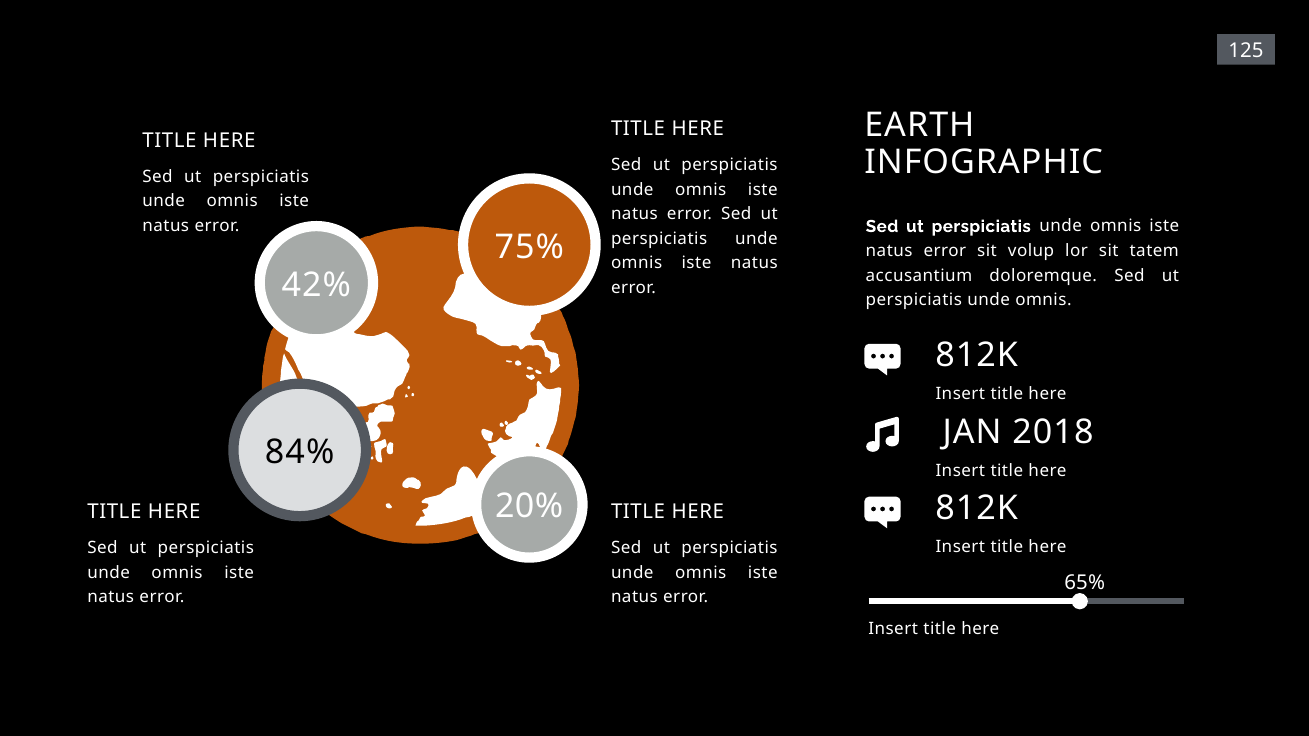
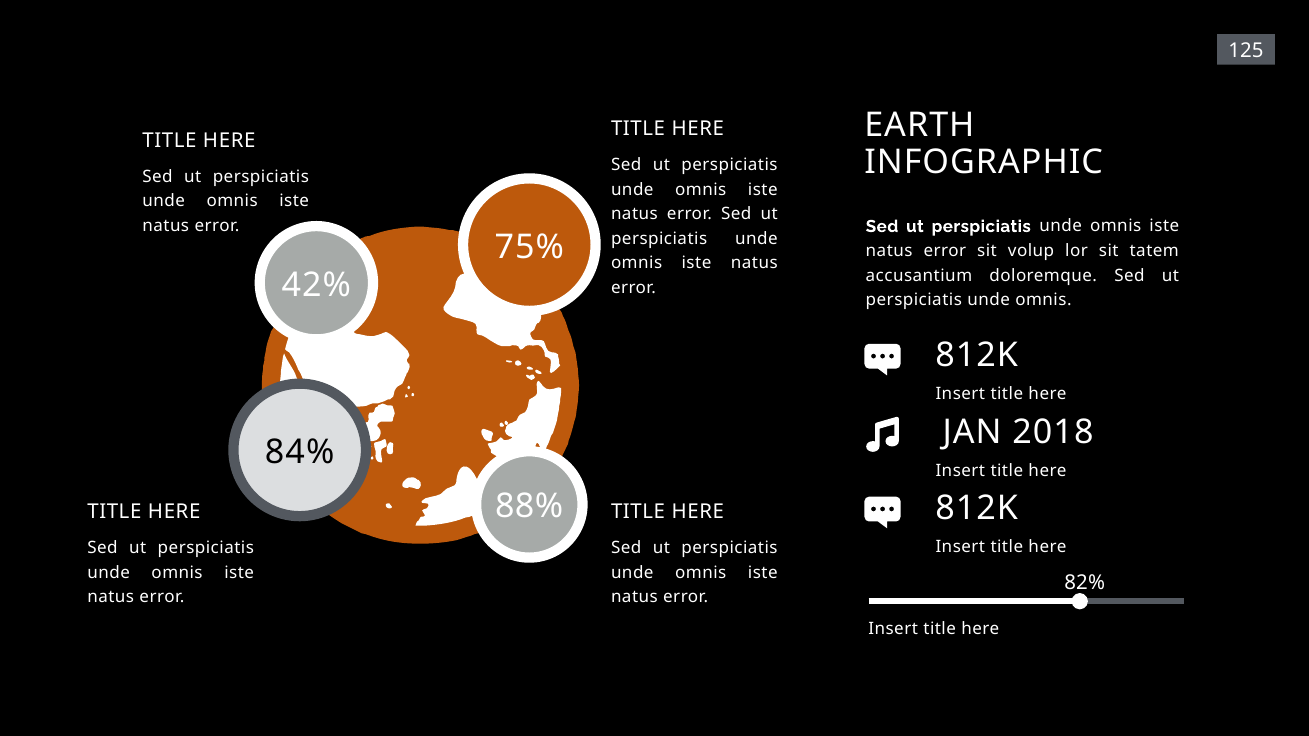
20%: 20% -> 88% (529, 507)
65%: 65% -> 82% (1085, 583)
